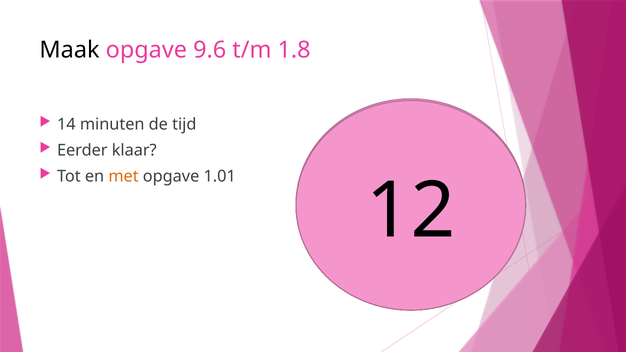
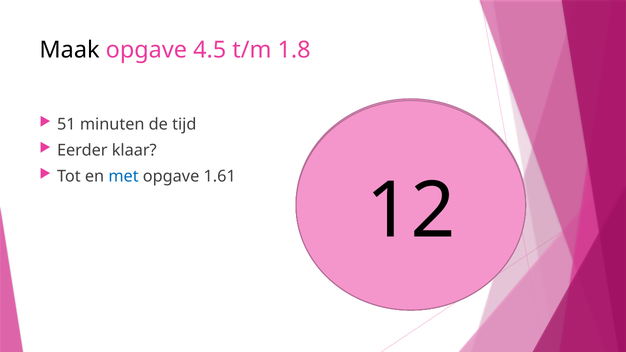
9.6: 9.6 -> 4.5 (210, 50)
14: 14 -> 51 (66, 124)
met colour: orange -> blue (124, 176)
1.01: 1.01 -> 1.61 (220, 176)
